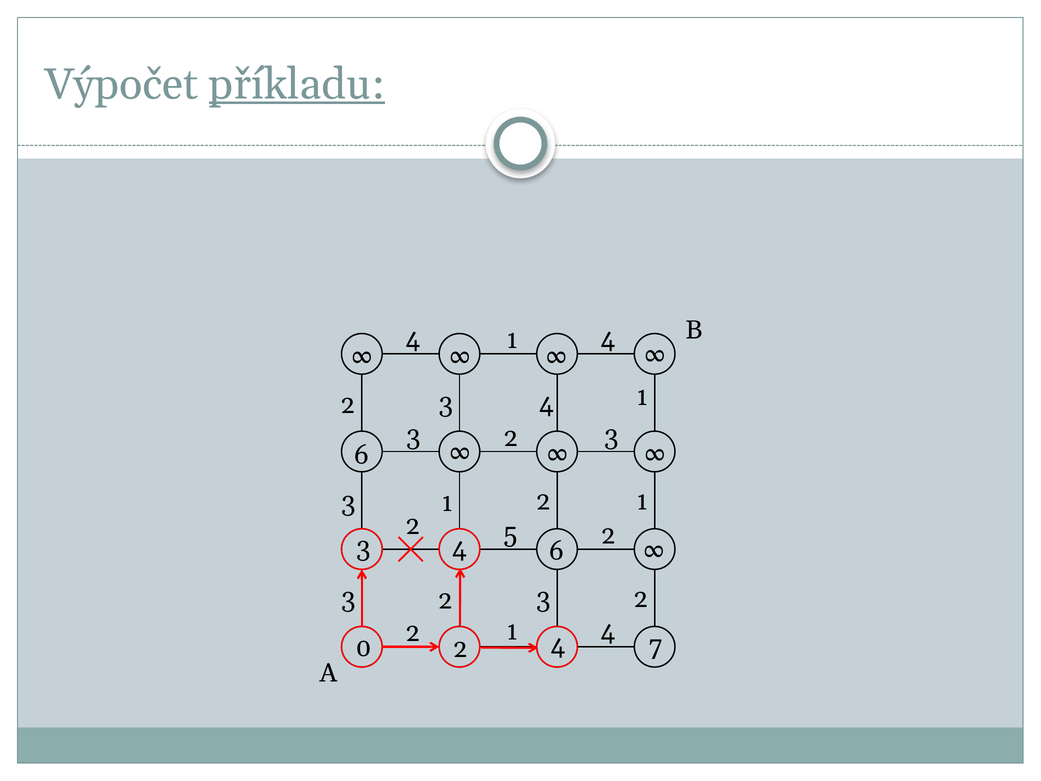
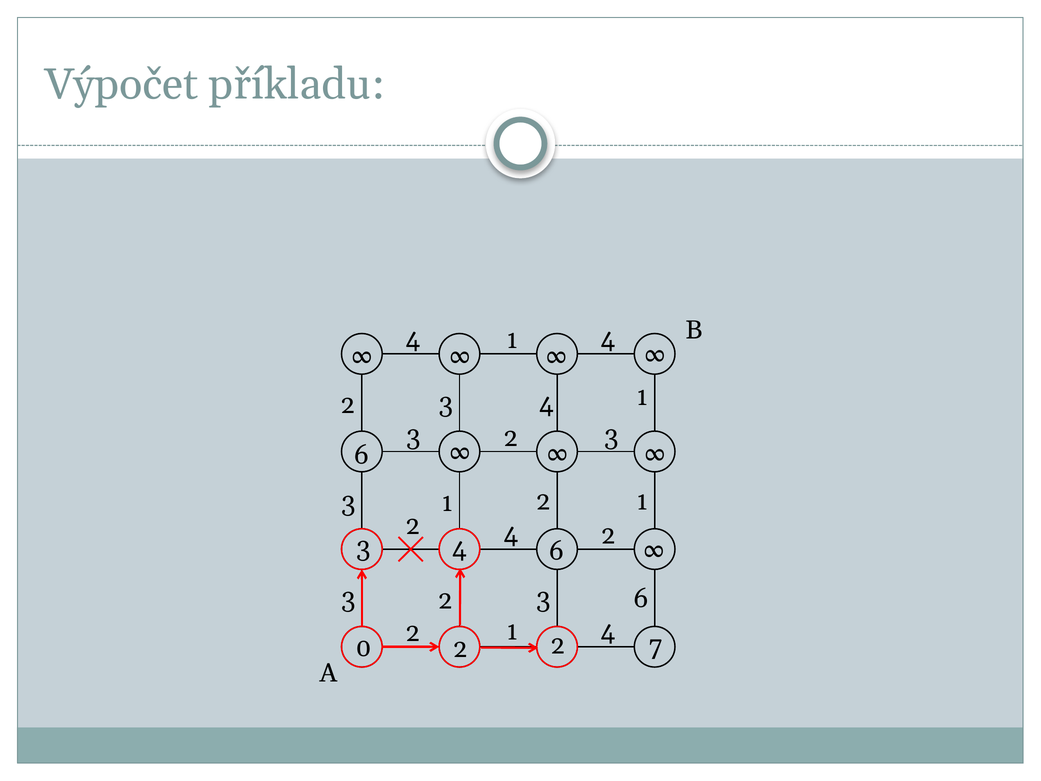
příkladu underline: present -> none (297, 84)
2 5: 5 -> 4 (511, 534)
3 2: 2 -> 6 (641, 599)
4: 4 -> 2 (558, 645)
